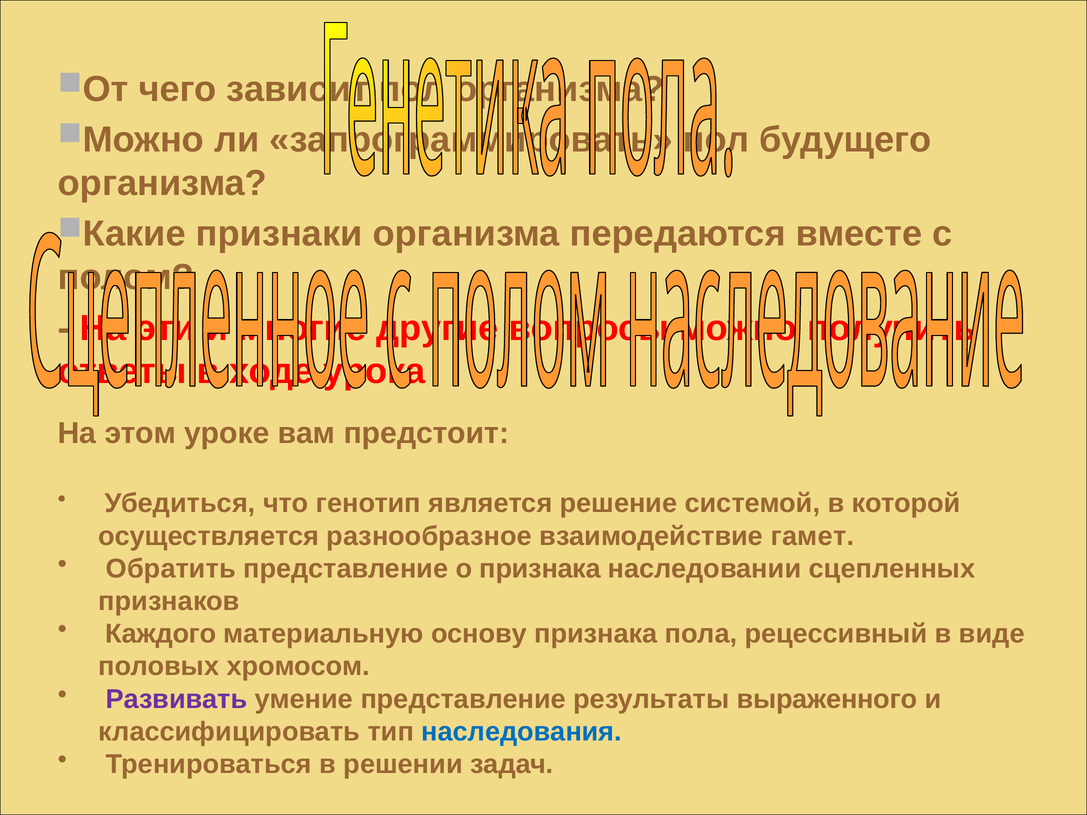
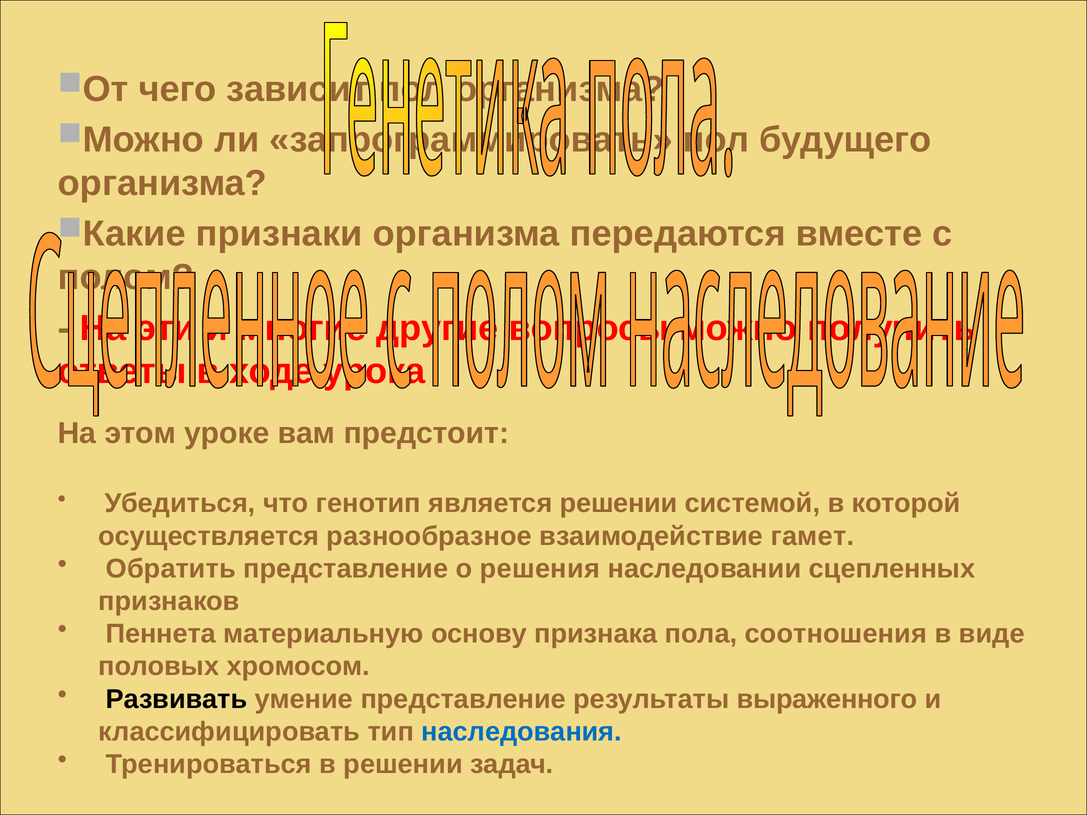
является решение: решение -> решении (619, 504)
о признака: признака -> решения (540, 569)
Каждого: Каждого -> Пеннета (161, 634)
рецессивный: рецессивный -> соотношения (836, 634)
Развивать colour: purple -> black (177, 699)
